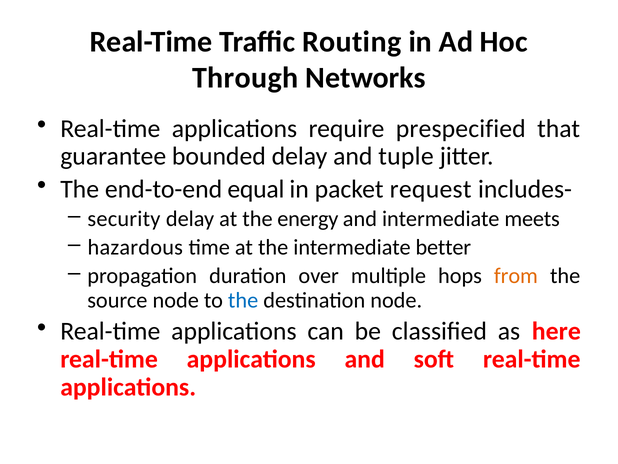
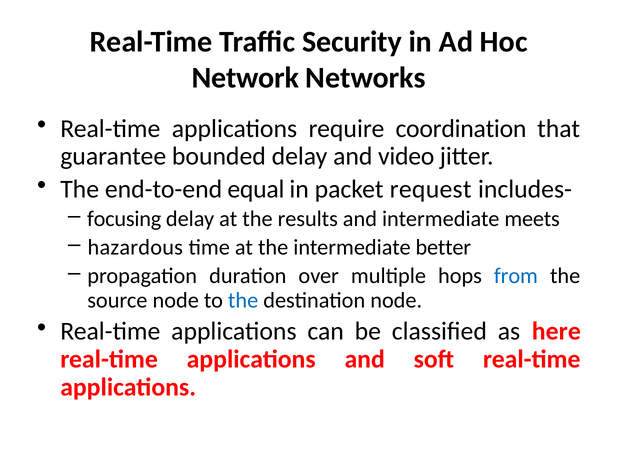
Routing: Routing -> Security (352, 42)
Through: Through -> Network (245, 78)
prespecified: prespecified -> coordination (461, 128)
tuple: tuple -> video (406, 156)
security: security -> focusing (124, 219)
energy: energy -> results (308, 219)
from colour: orange -> blue (516, 276)
